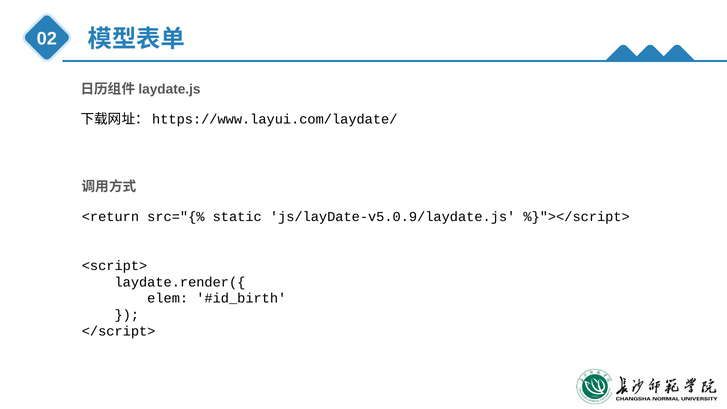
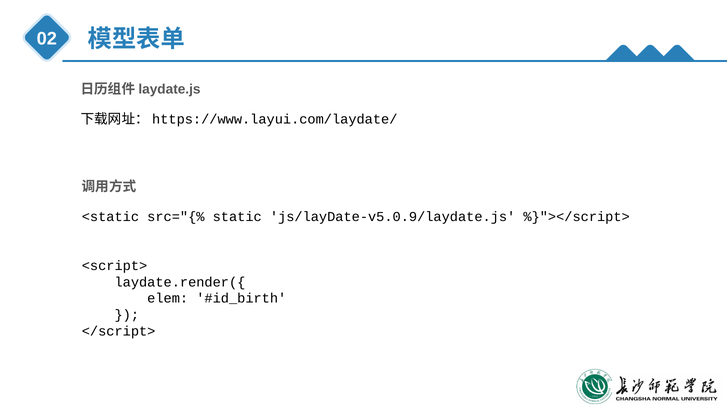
<return: <return -> <static (110, 217)
